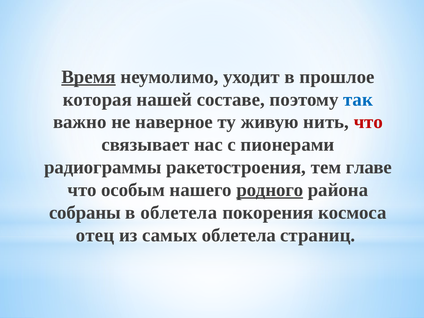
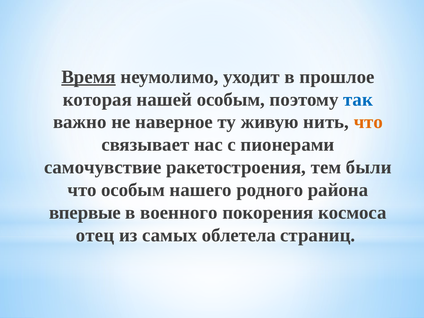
нашей составе: составе -> особым (231, 99)
что colour: red -> orange (368, 122)
радиограммы: радиограммы -> самочувствие (103, 167)
главе: главе -> были (369, 167)
родного underline: present -> none (270, 190)
собраны: собраны -> впервые (85, 213)
в облетела: облетела -> военного (179, 213)
